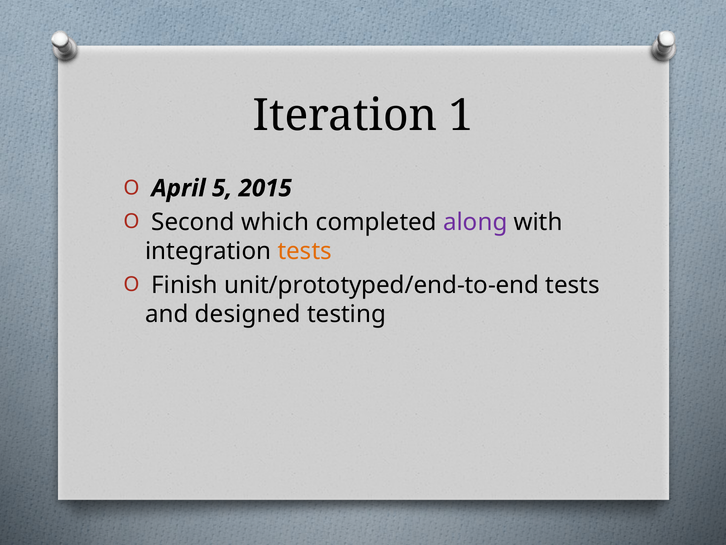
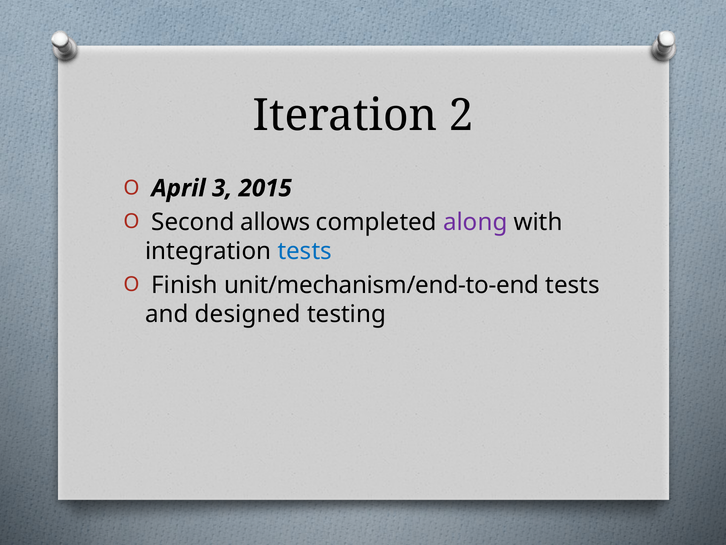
1: 1 -> 2 (461, 116)
5: 5 -> 3 (222, 188)
which: which -> allows (275, 222)
tests colour: orange -> blue (305, 251)
unit/prototyped/end-to-end: unit/prototyped/end-to-end -> unit/mechanism/end-to-end (382, 285)
